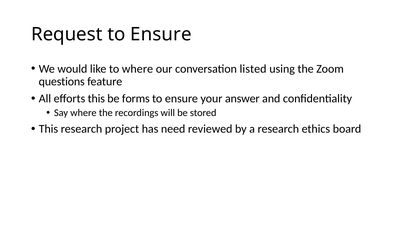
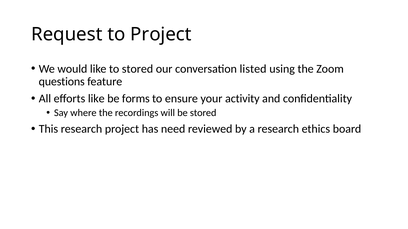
Request to Ensure: Ensure -> Project (161, 34)
to where: where -> stored (137, 69)
efforts this: this -> like (96, 99)
answer: answer -> activity (242, 99)
